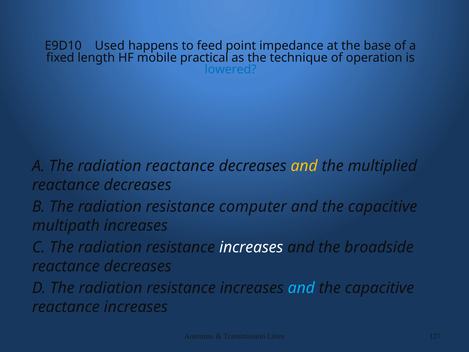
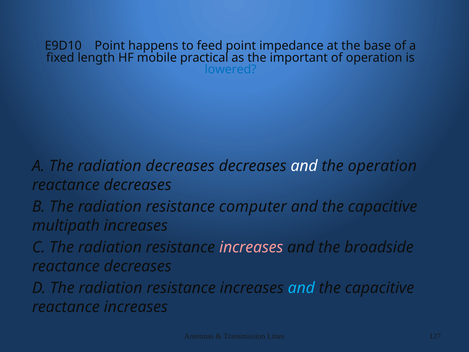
E9D10 Used: Used -> Point (110, 46)
technique: technique -> important (299, 58)
radiation reactance: reactance -> decreases (180, 166)
and colour: yellow -> white (304, 166)
the multiplied: multiplied -> operation (382, 166)
increases colour: white -> pink (251, 247)
